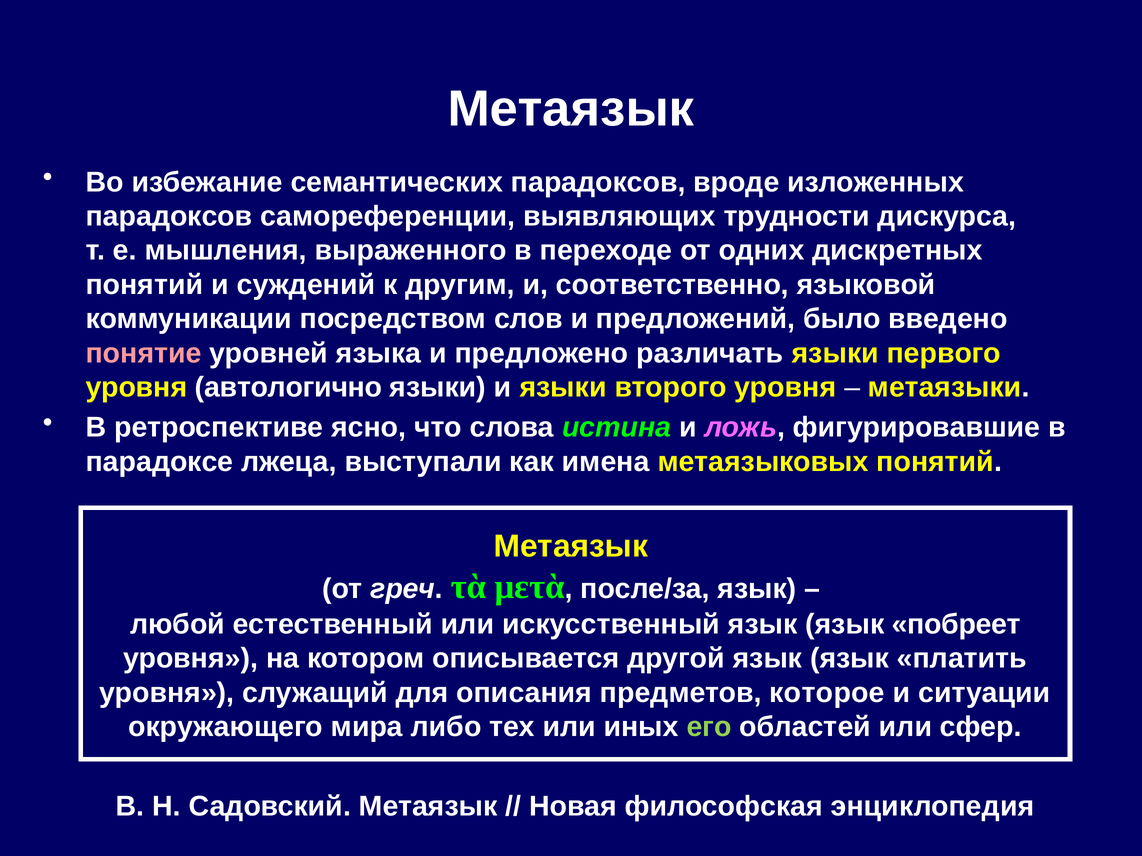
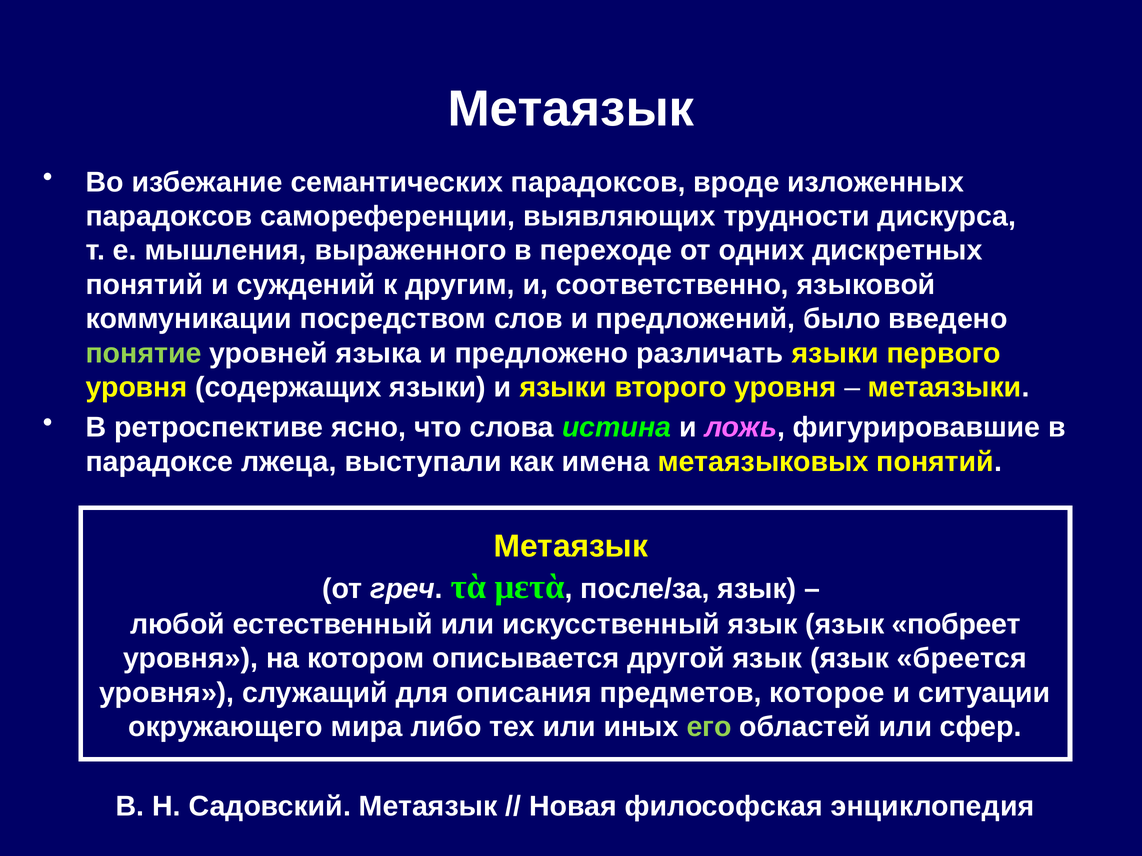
понятие colour: pink -> light green (144, 354)
автологично: автологично -> содержащих (289, 388)
платить: платить -> бреется (962, 659)
